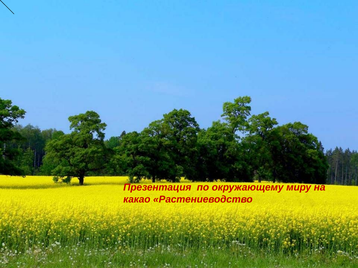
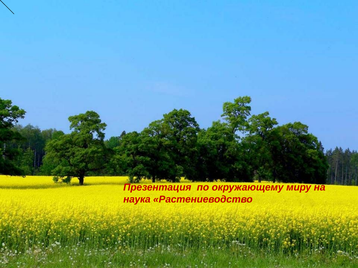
какао: какао -> наука (137, 200)
